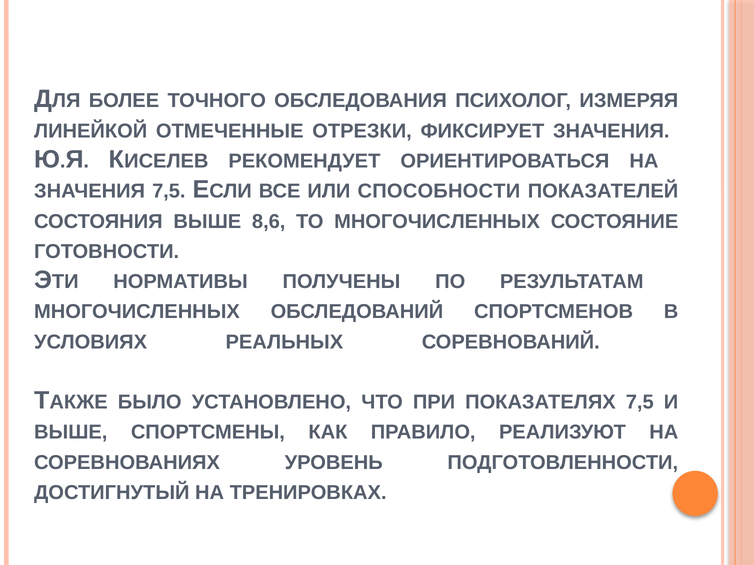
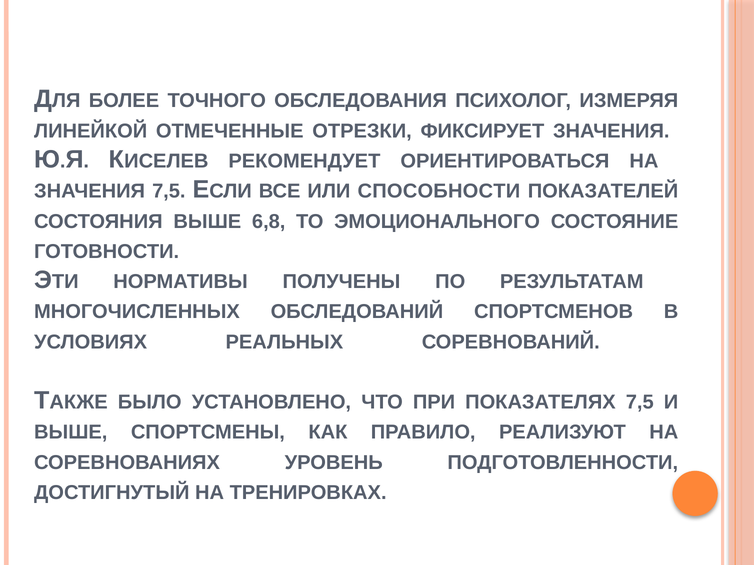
8,6: 8,6 -> 6,8 (269, 222)
ТО МНОГОЧИСЛЕННЫХ: МНОГОЧИСЛЕННЫХ -> ЭМОЦИОНАЛЬНОГО (437, 222)
